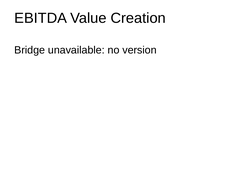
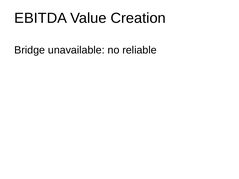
version: version -> reliable (139, 50)
